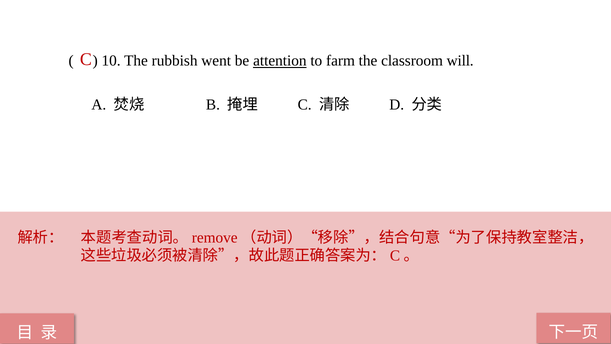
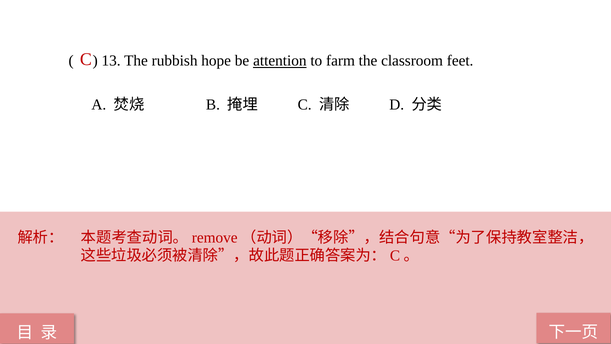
10: 10 -> 13 (111, 61)
went: went -> hope (216, 61)
will: will -> feet (460, 61)
